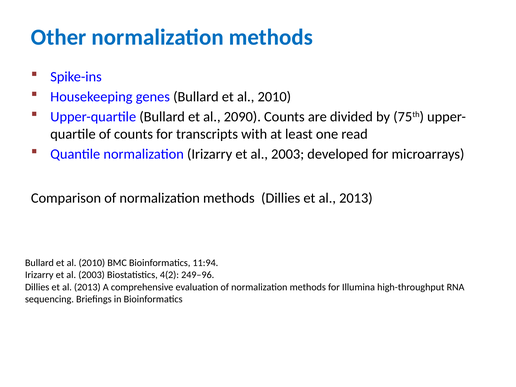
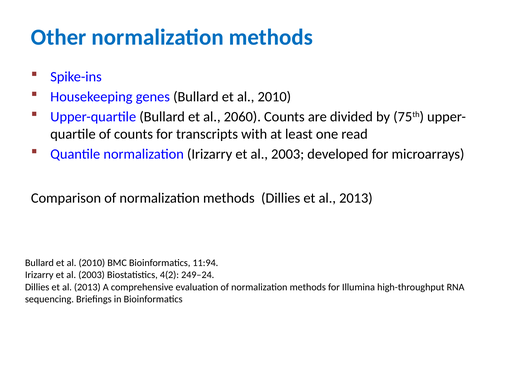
2090: 2090 -> 2060 (242, 117)
249–96: 249–96 -> 249–24 (198, 275)
